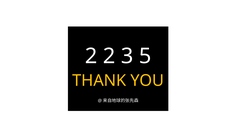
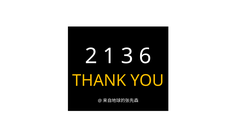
2 2: 2 -> 1 (109, 56)
5: 5 -> 6 (145, 56)
